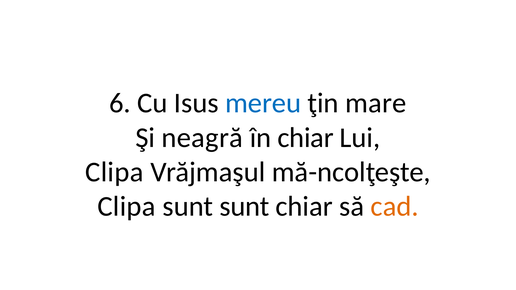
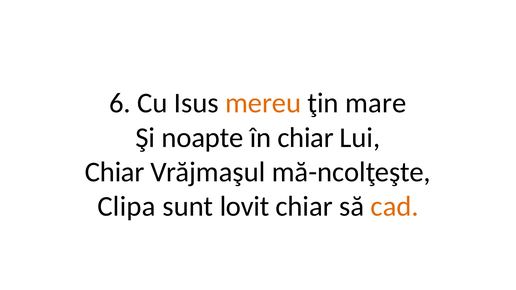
mereu colour: blue -> orange (263, 103)
neagră: neagră -> noapte (202, 138)
Clipa: Clipa -> Chiar (115, 172)
sunt sunt: sunt -> lovit (244, 206)
